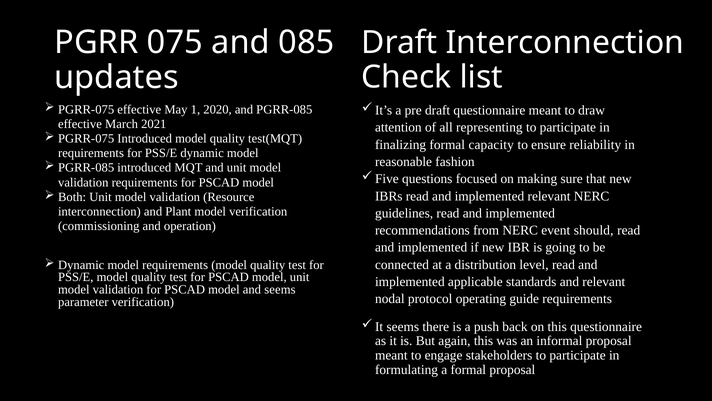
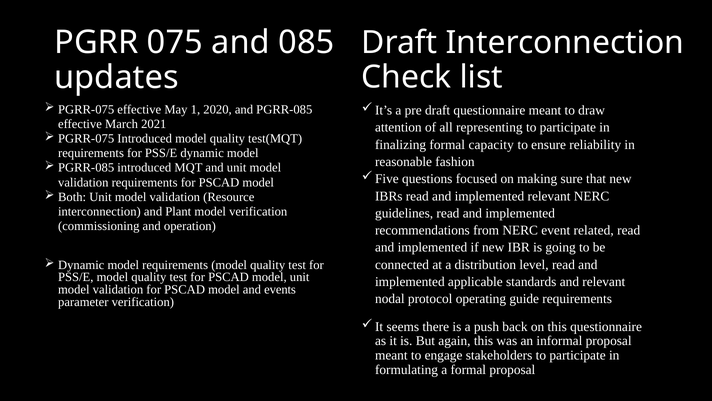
should: should -> related (594, 230)
and seems: seems -> events (280, 289)
